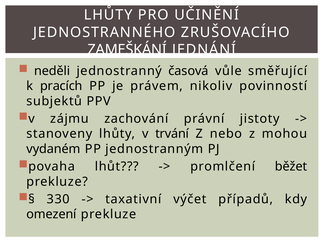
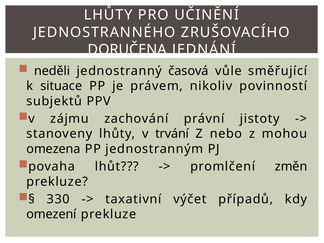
ZAMEŠKÁNÍ: ZAMEŠKÁNÍ -> DORUČENA (127, 50)
pracích: pracích -> situace (61, 86)
vydaném: vydaném -> omezena (53, 149)
běžet: běžet -> změn (291, 167)
